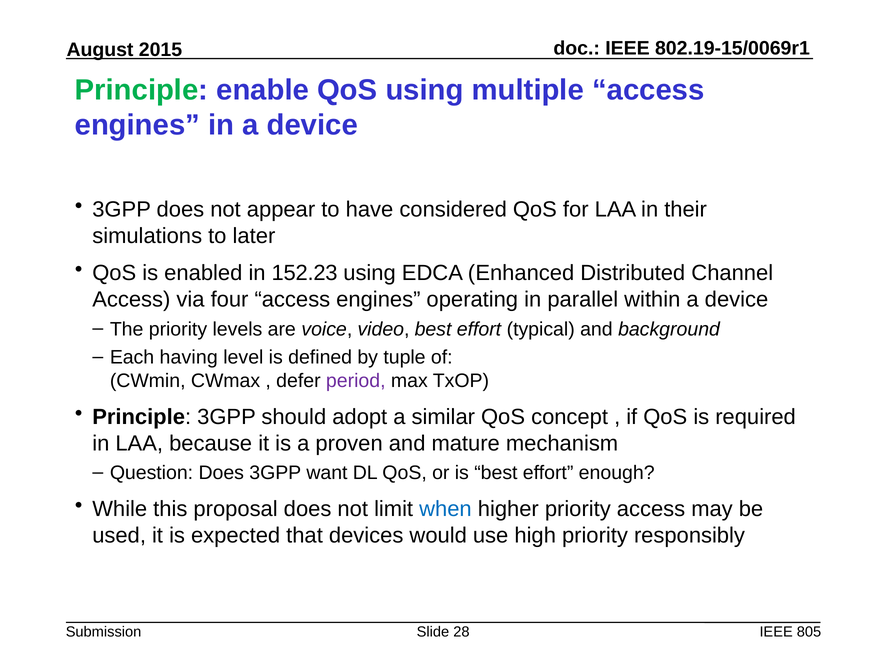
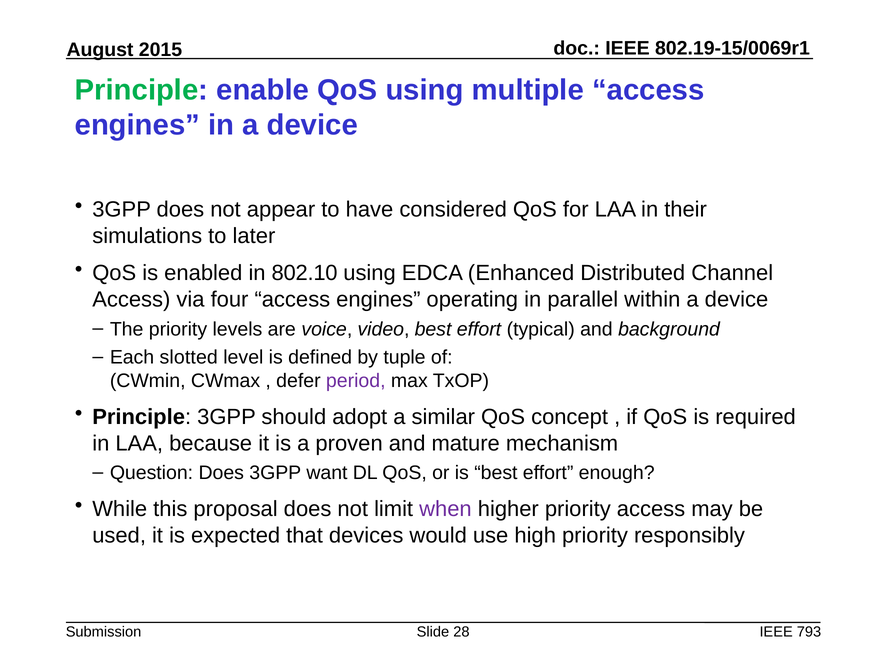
152.23: 152.23 -> 802.10 (305, 273)
having: having -> slotted (189, 358)
when colour: blue -> purple (445, 509)
805: 805 -> 793 (809, 632)
